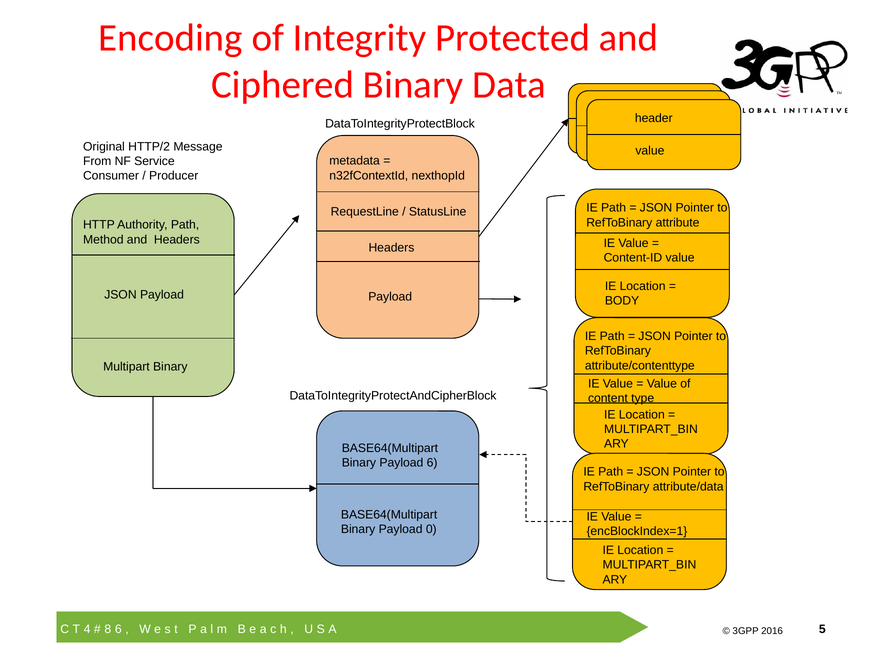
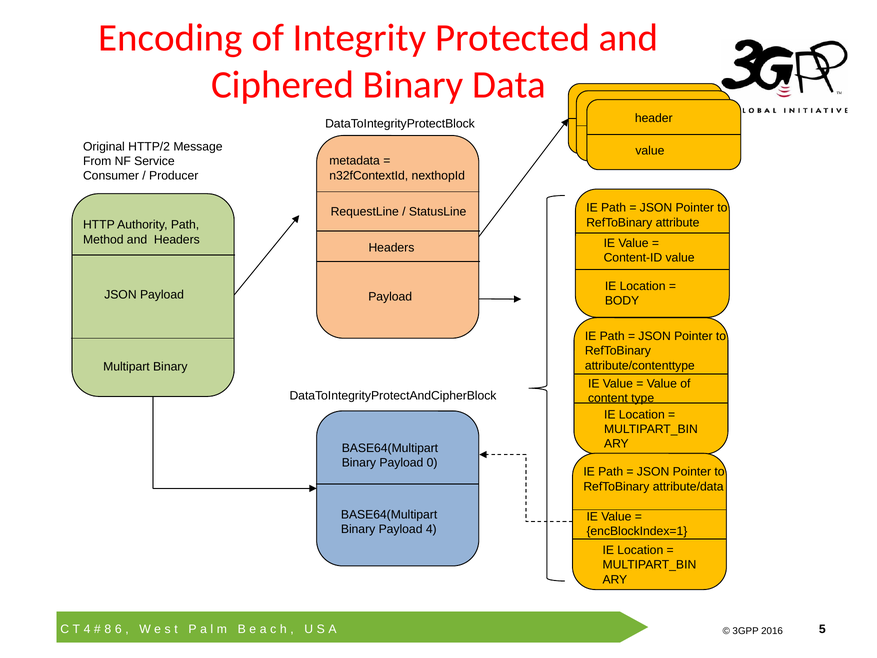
Payload 6: 6 -> 0 (432, 463)
Payload 0: 0 -> 4 (431, 529)
